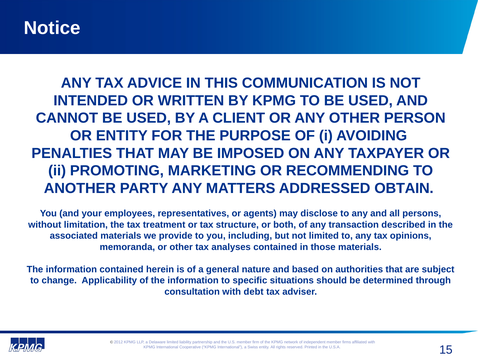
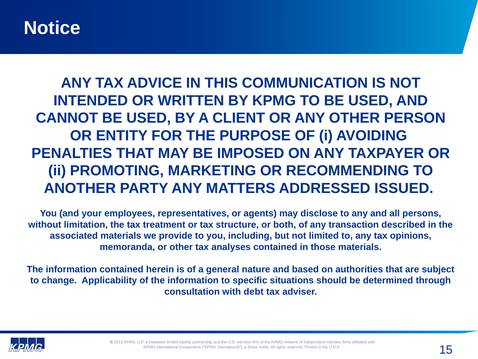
OBTAIN: OBTAIN -> ISSUED (404, 188)
